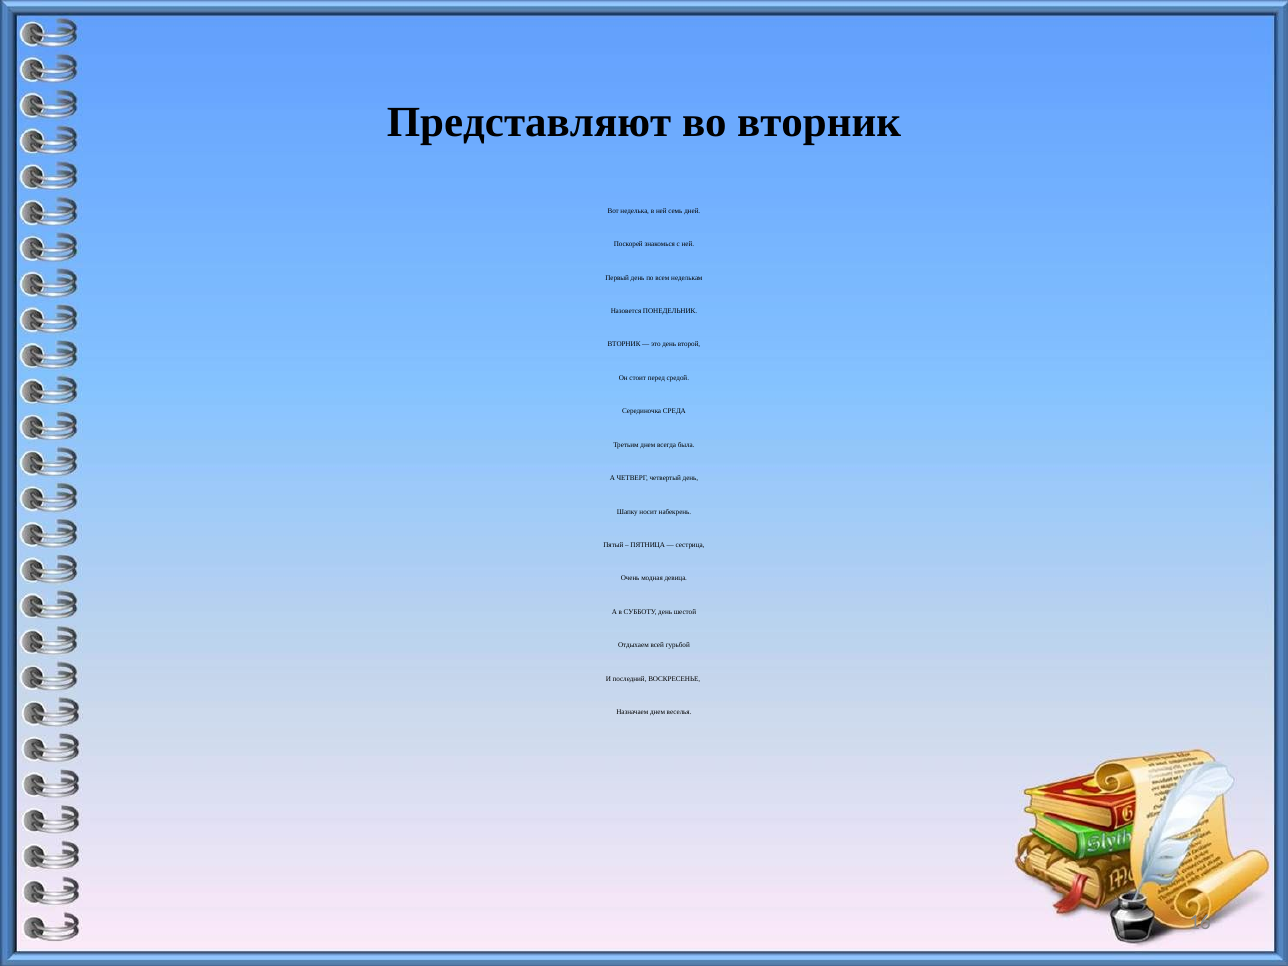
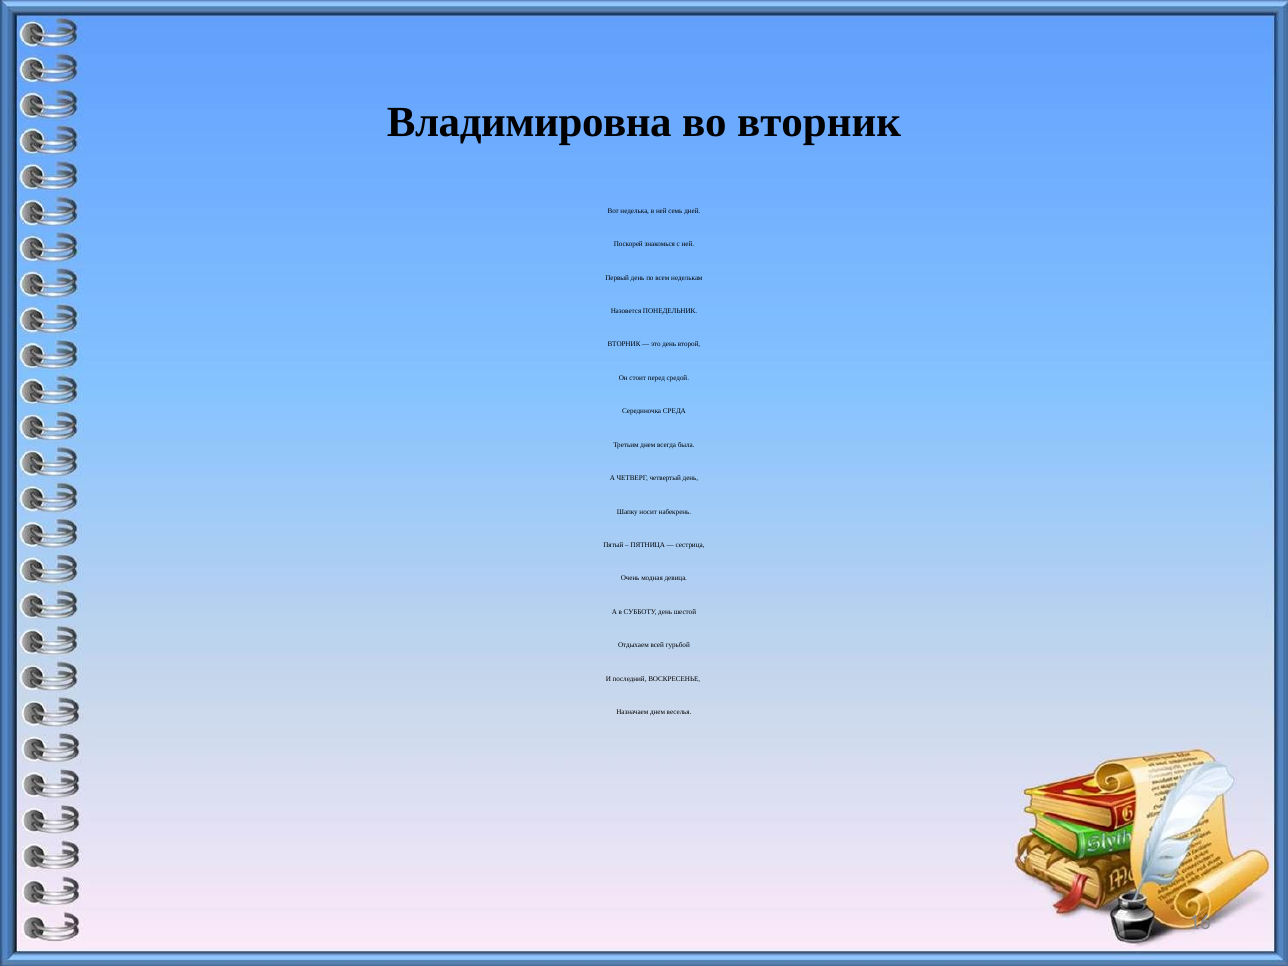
Представляют: Представляют -> Владимировна (529, 122)
